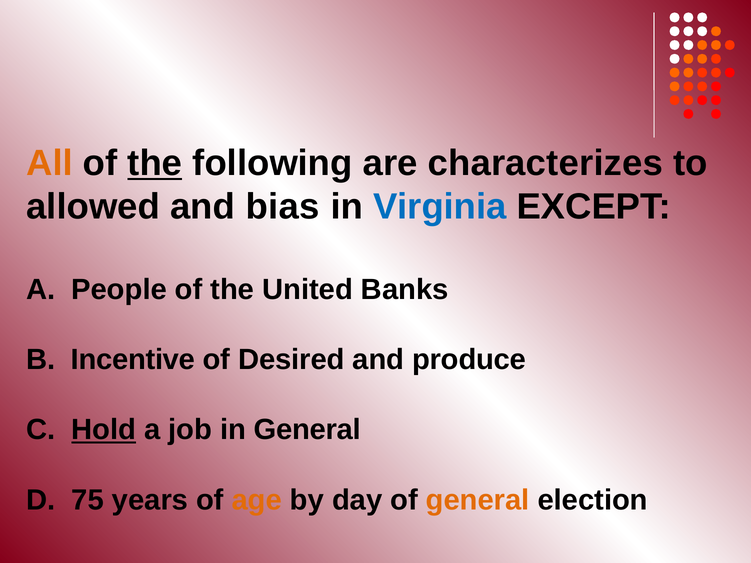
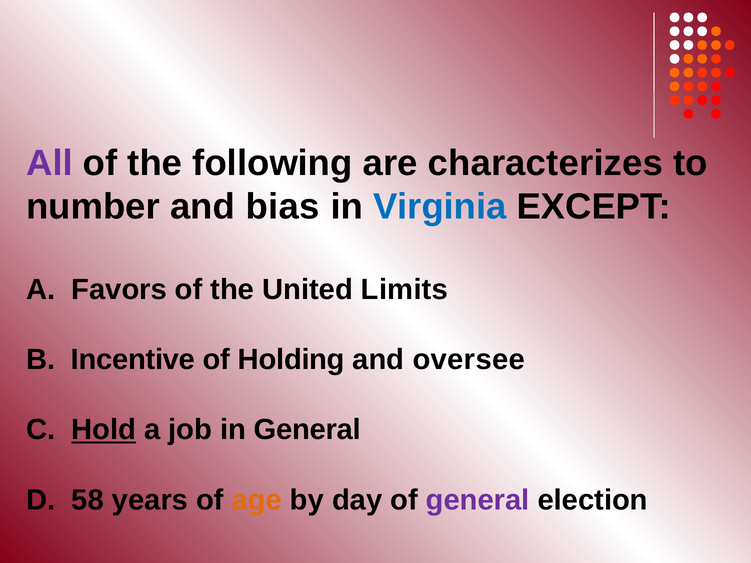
All colour: orange -> purple (49, 163)
the underline: present -> none (155, 163)
allowed: allowed -> number (93, 207)
People: People -> Favors (119, 290)
Banks: Banks -> Limits (405, 290)
Desired: Desired -> Holding (291, 360)
produce: produce -> oversee (469, 360)
75: 75 -> 58 (88, 500)
general colour: orange -> purple (478, 500)
